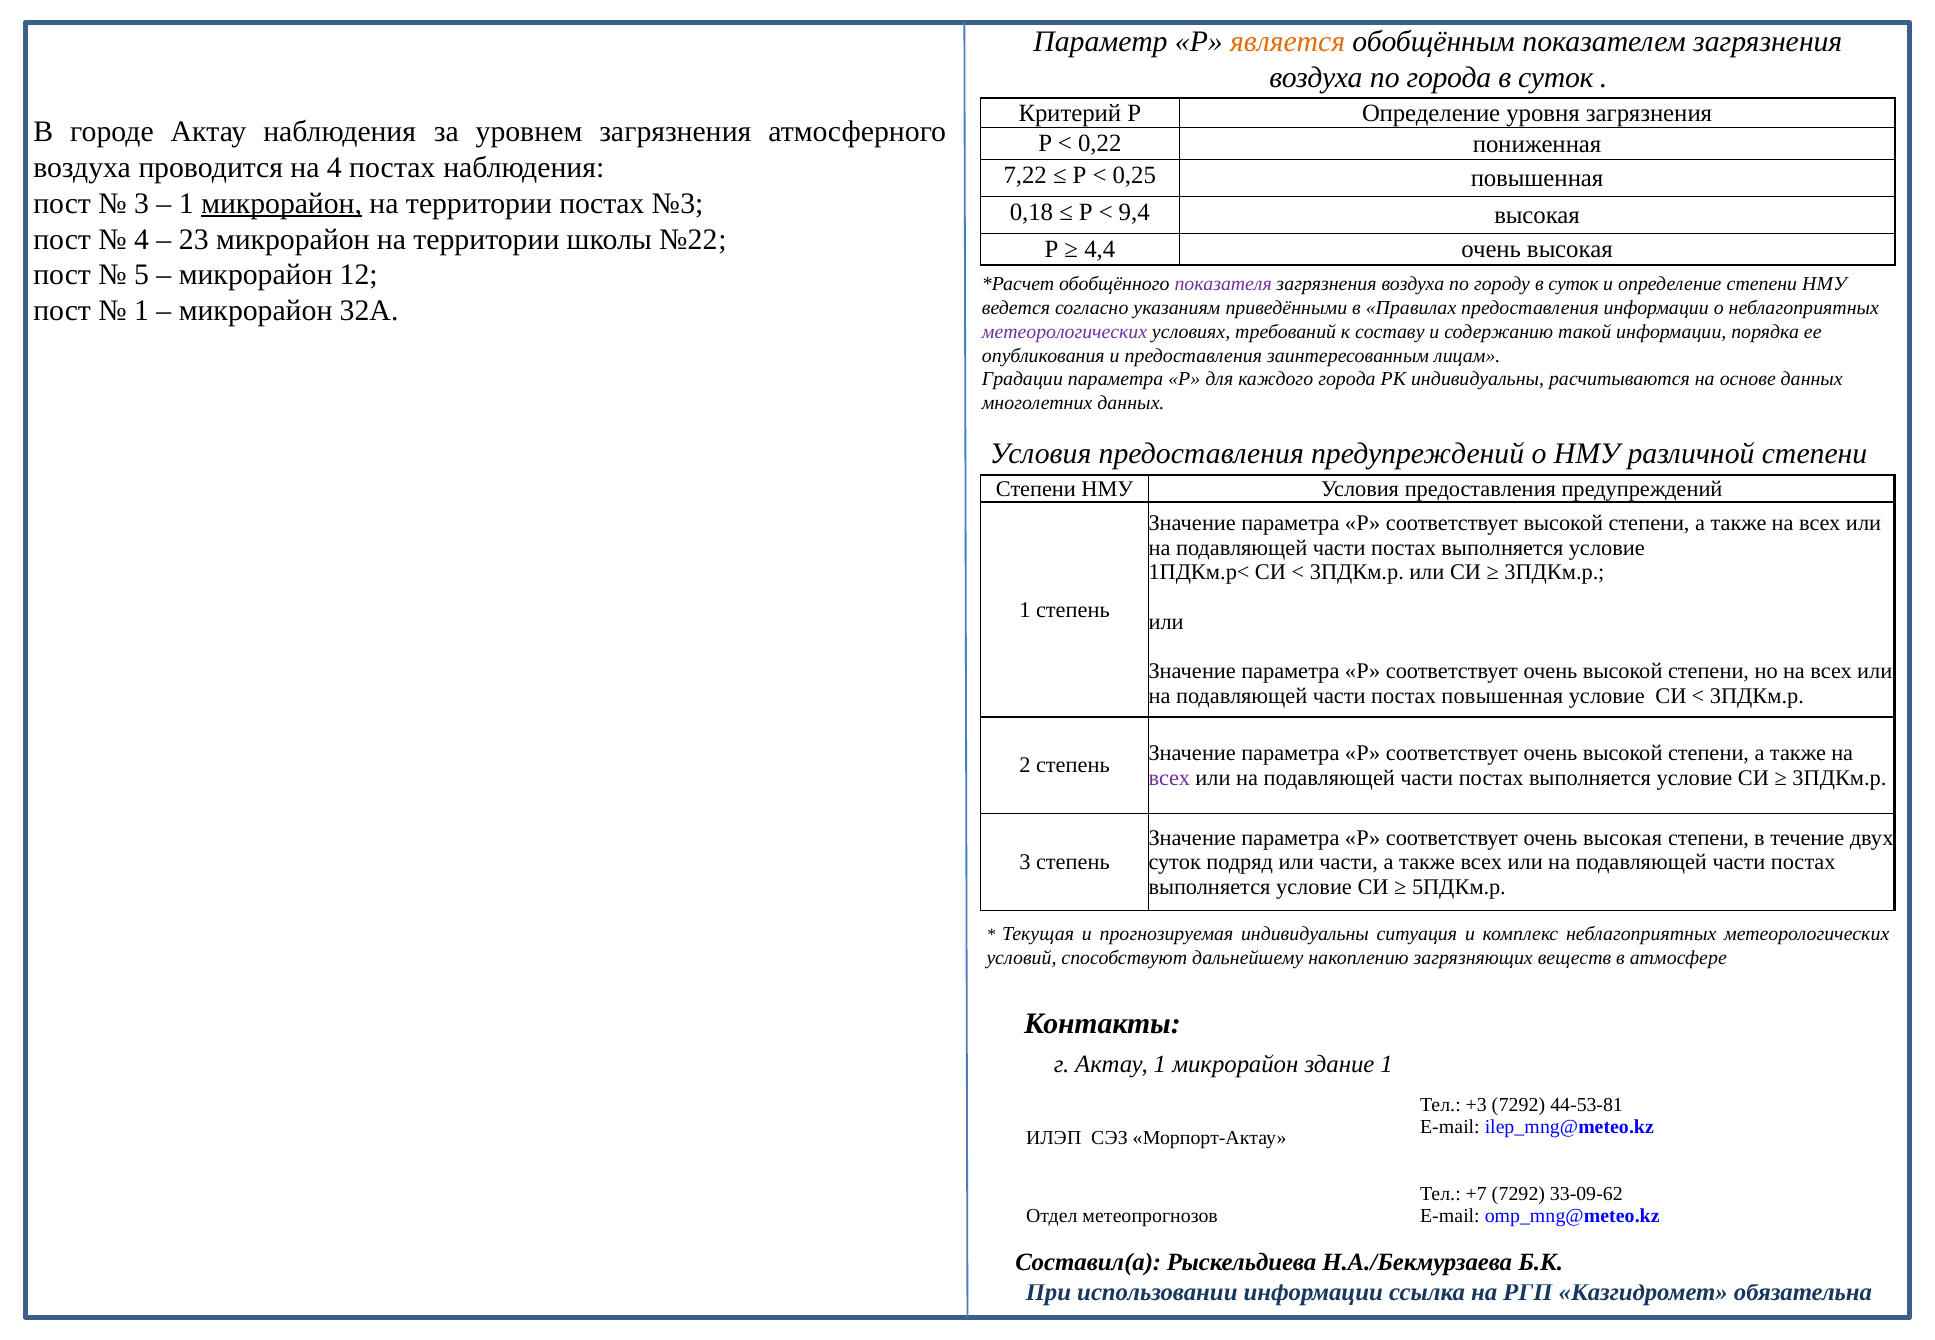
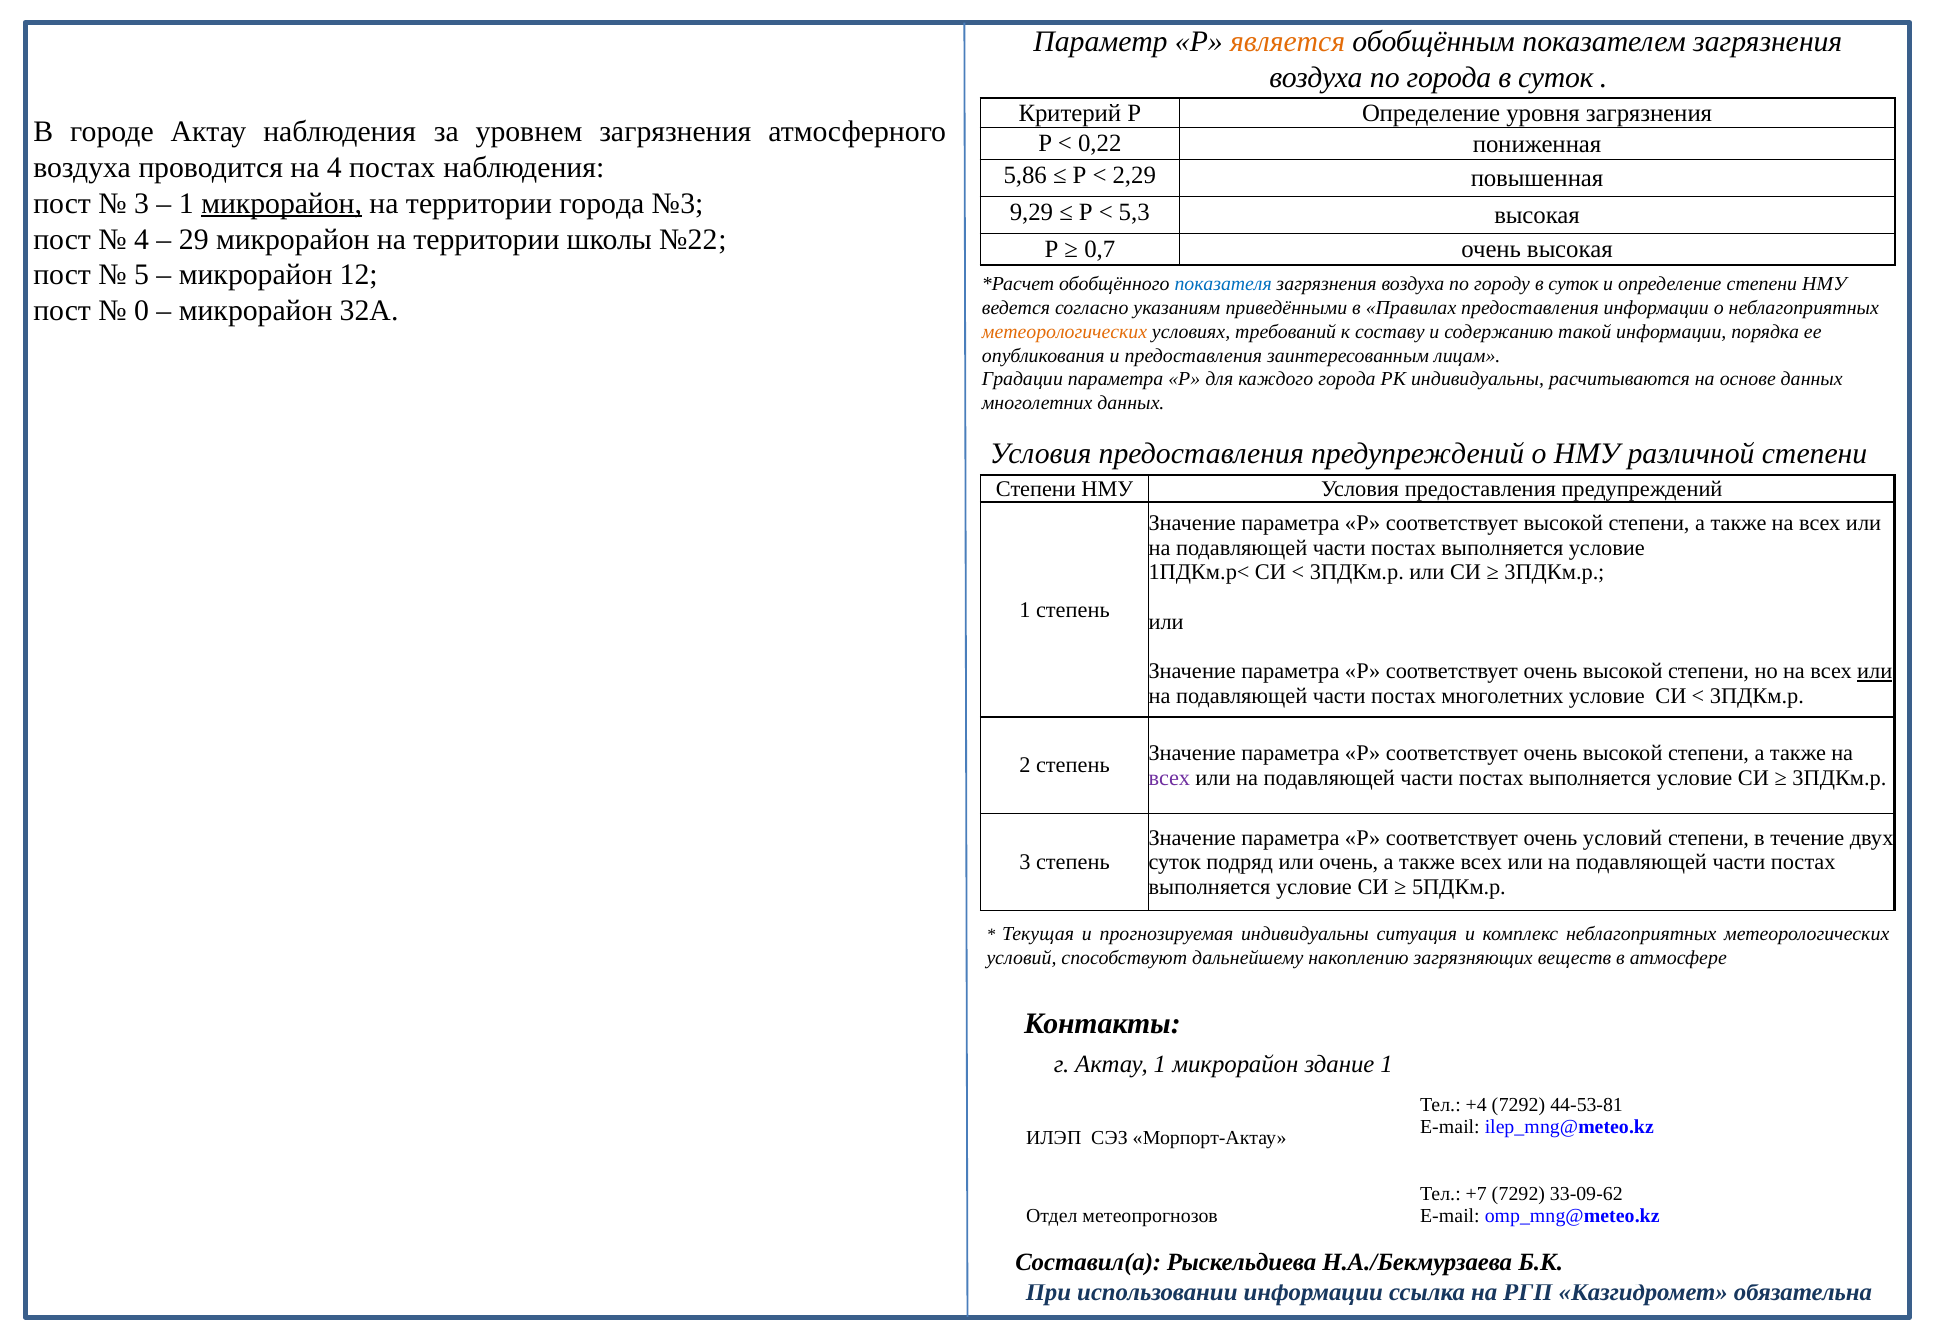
7,22: 7,22 -> 5,86 (1025, 175)
0,25: 0,25 -> 2,29 (1134, 175)
территории постах: постах -> города (602, 204)
0,18: 0,18 -> 9,29 (1031, 212)
9,4: 9,4 -> 5,3 (1134, 212)
23: 23 -> 29 (194, 239)
4,4: 4,4 -> 0,7 (1100, 249)
показателя colour: purple -> blue (1223, 284)
1: 1 -> 0 (142, 311)
метеорологических colour: purple -> orange (1065, 332)
или underline: none -> present (1875, 671)
постах повышенная: повышенная -> многолетних (1503, 696)
соответствует очень высокая: высокая -> условий (1623, 837)
или части: части -> очень (1349, 862)
+3: +3 -> +4 (1476, 1105)
